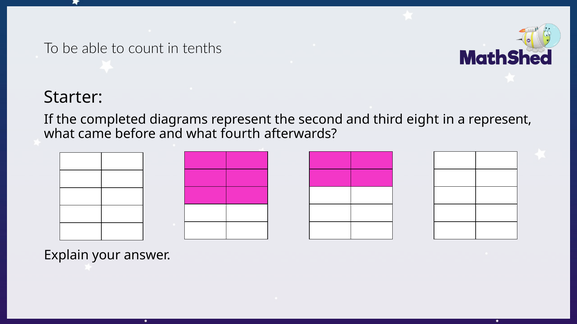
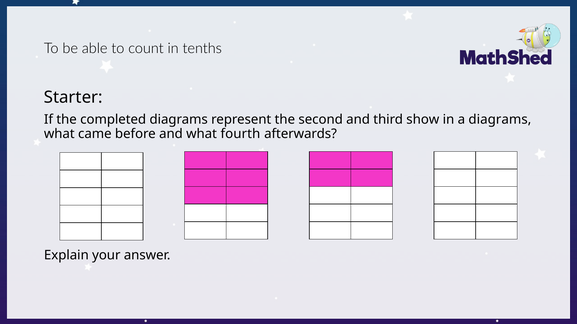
eight: eight -> show (423, 120)
a represent: represent -> diagrams (500, 120)
